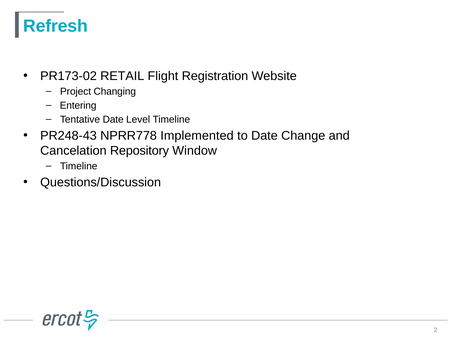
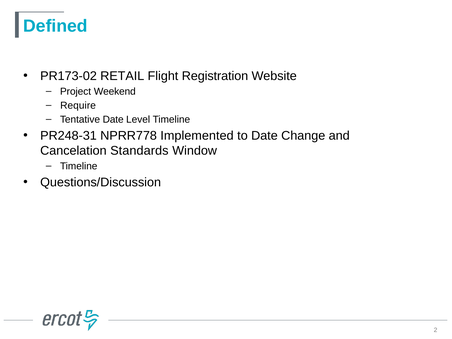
Refresh: Refresh -> Defined (55, 26)
Changing: Changing -> Weekend (115, 91)
Entering: Entering -> Require (78, 105)
PR248-43: PR248-43 -> PR248-31 (69, 136)
Repository: Repository -> Standards (139, 151)
